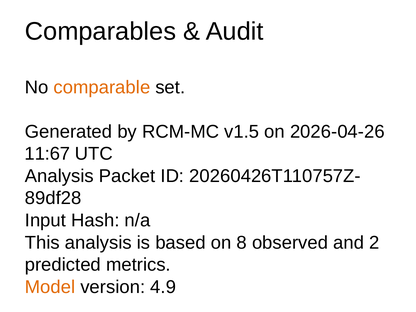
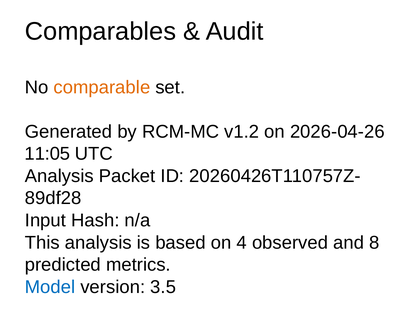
v1.5: v1.5 -> v1.2 (242, 132)
11:67: 11:67 -> 11:05 (47, 154)
8: 8 -> 4 (242, 243)
2: 2 -> 8 (374, 243)
Model colour: orange -> blue (50, 287)
4.9: 4.9 -> 3.5 (163, 287)
